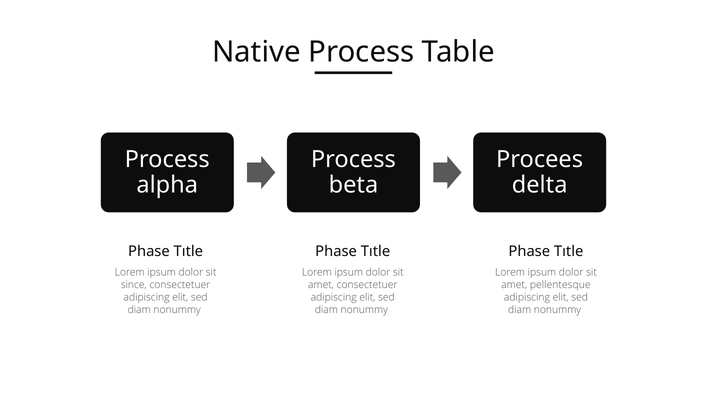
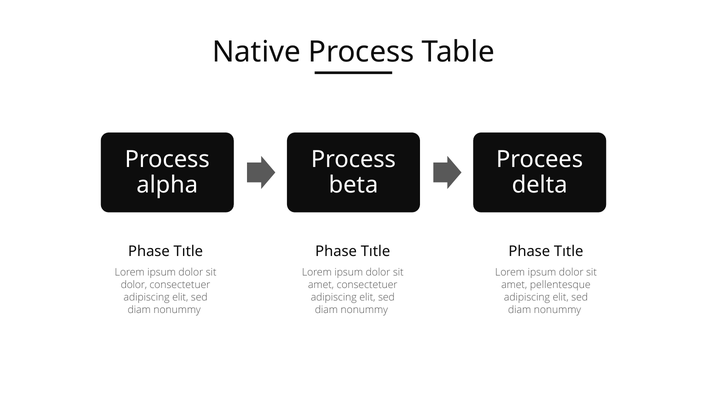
since: since -> dolor (134, 285)
